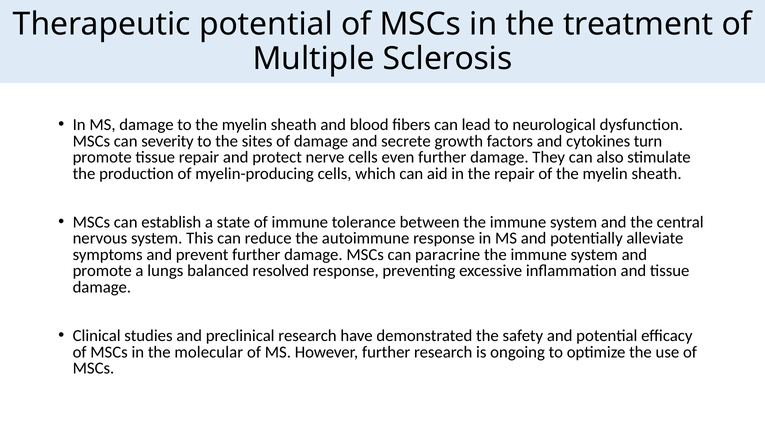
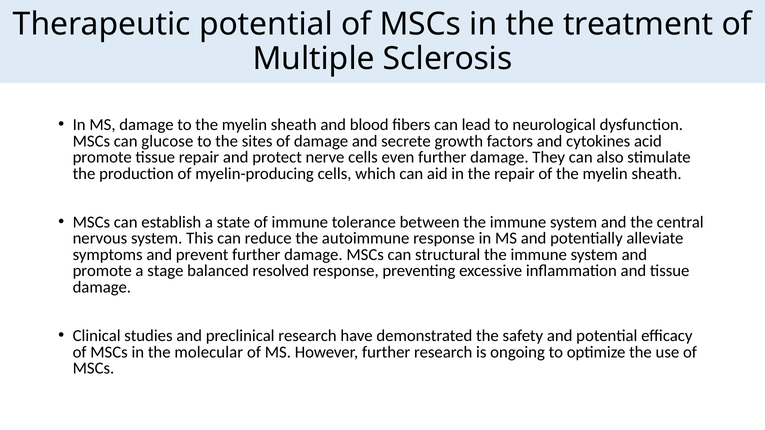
severity: severity -> glucose (167, 141)
turn: turn -> acid (648, 141)
paracrine: paracrine -> structural (448, 255)
lungs: lungs -> stage (165, 271)
